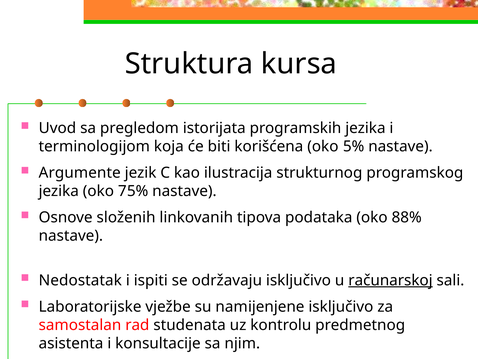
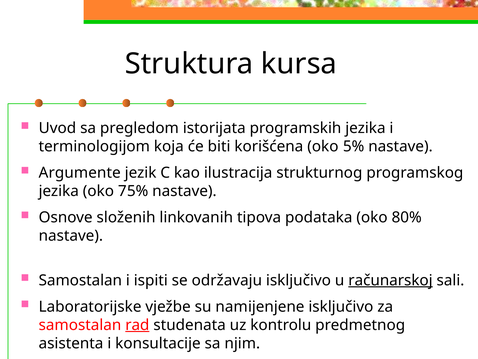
88%: 88% -> 80% (407, 217)
Nedostatak: Nedostatak -> Samostalan (80, 280)
rad underline: none -> present (137, 325)
